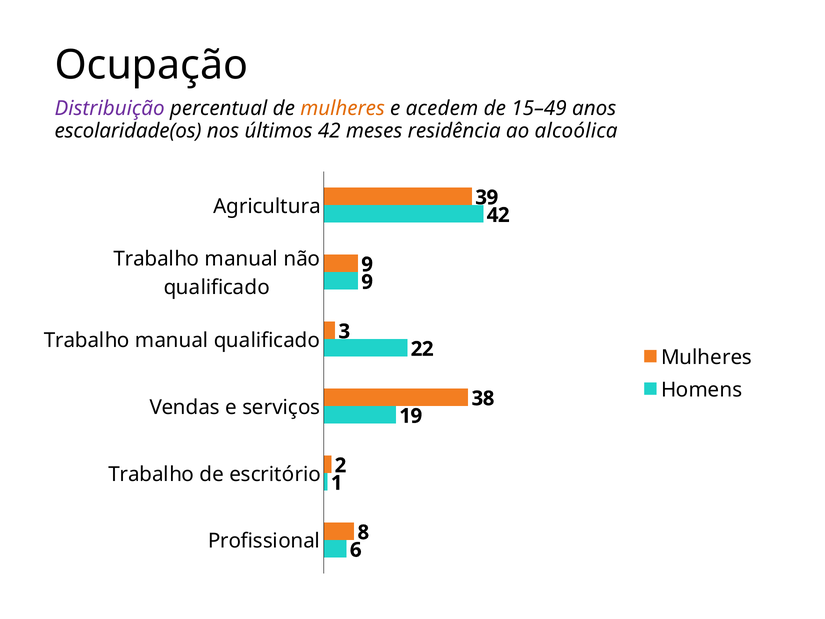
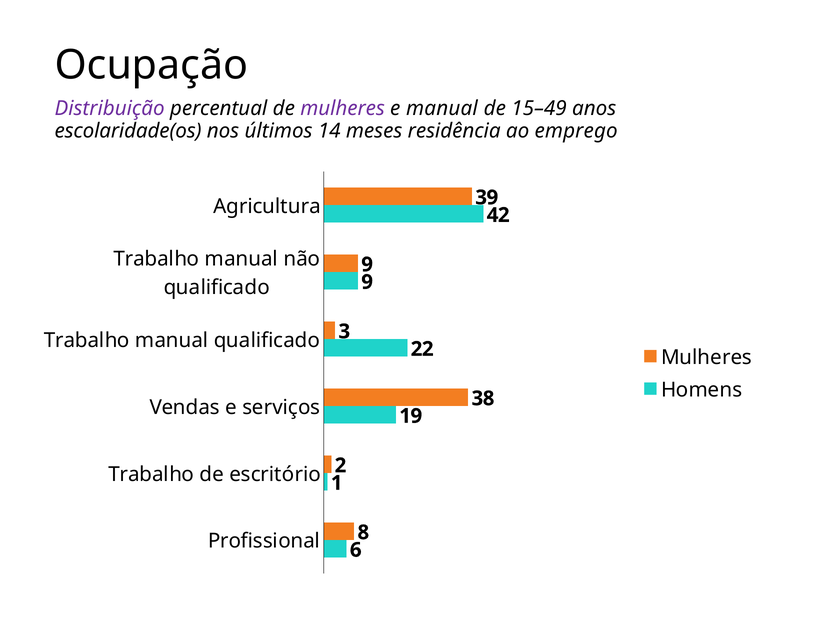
mulheres colour: orange -> purple (343, 108)
e acedem: acedem -> manual (442, 108)
últimos 42: 42 -> 14 (329, 131)
alcoólica: alcoólica -> emprego (576, 131)
